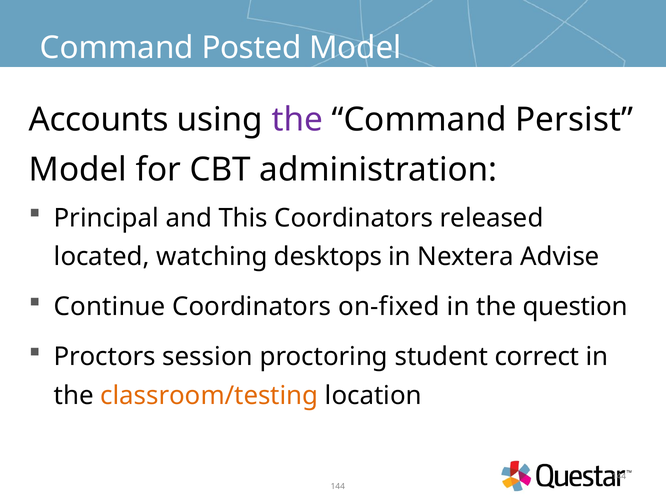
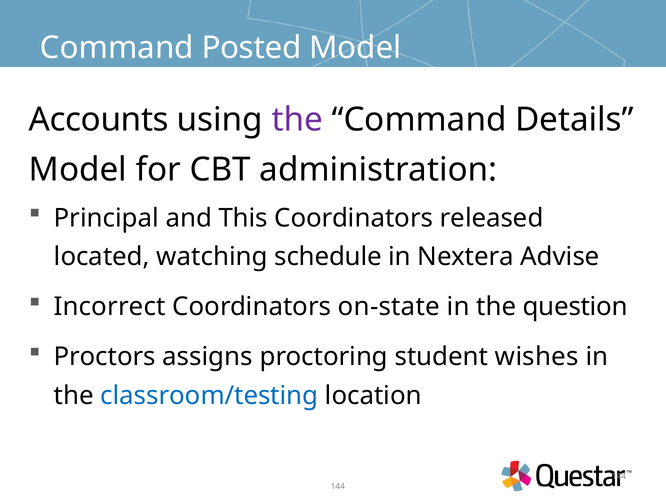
Persist: Persist -> Details (574, 120)
desktops: desktops -> schedule (328, 257)
Continue: Continue -> Incorrect (110, 307)
on-fixed: on-fixed -> on-state (389, 307)
session: session -> assigns (208, 356)
correct: correct -> wishes (537, 356)
classroom/testing colour: orange -> blue (209, 395)
